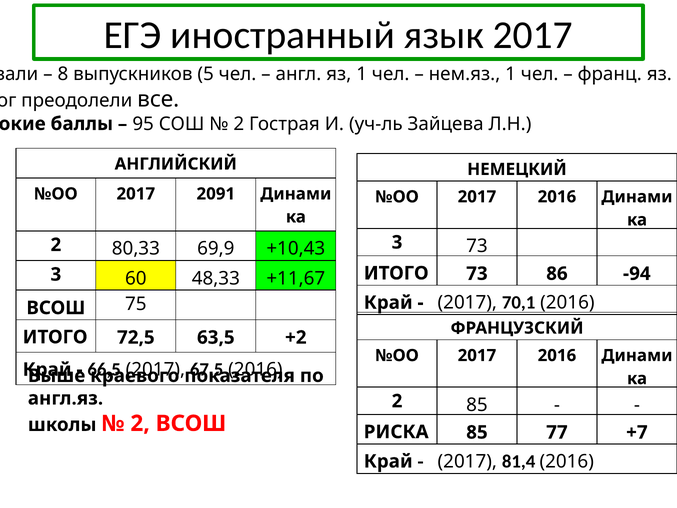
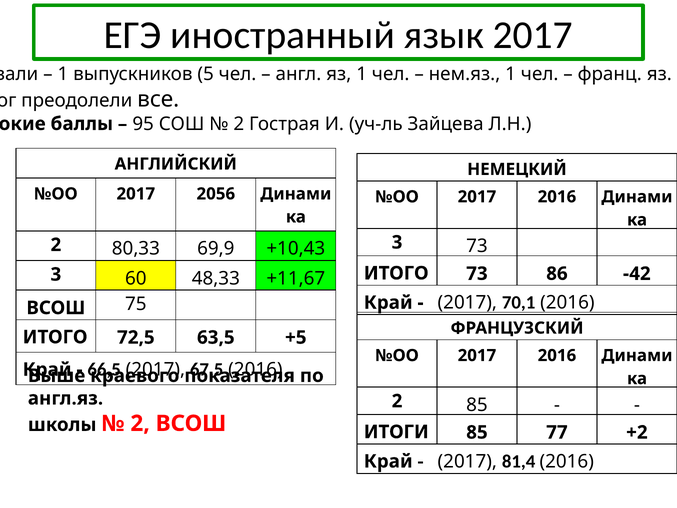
8: 8 -> 1 (63, 74)
2091: 2091 -> 2056 (216, 194)
-94: -94 -> -42 (637, 274)
+2: +2 -> +5 (296, 337)
РИСКА: РИСКА -> ИТОГИ (396, 432)
+7: +7 -> +2 (637, 432)
